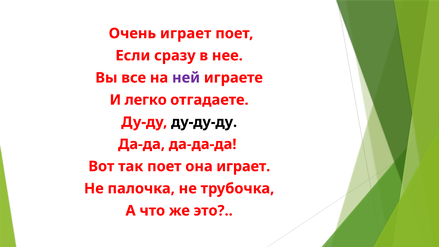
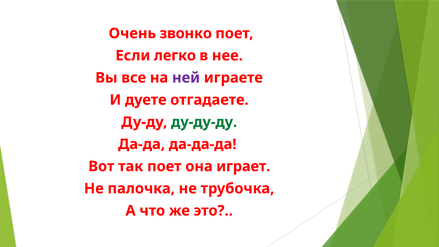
Очень играет: играет -> звонко (186, 33)
сразу: сразу -> легко (175, 56)
легко: легко -> дуете (146, 100)
ду-ду-ду colour: black -> green (204, 122)
